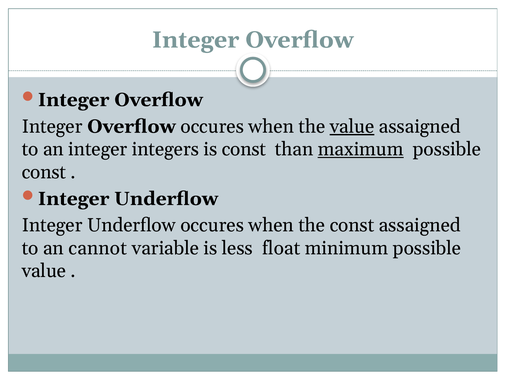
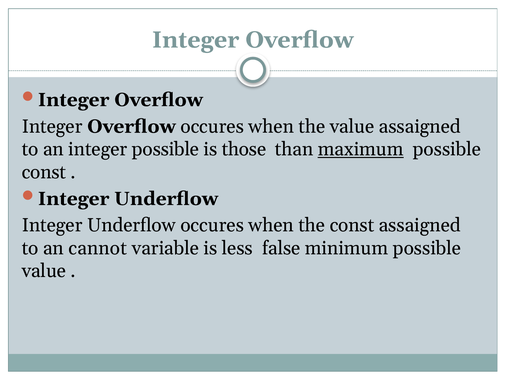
value underline: present -> none (352, 126)
integer integers: integers -> possible (166, 149)
is const: const -> those (244, 149)
float: float -> false (281, 248)
